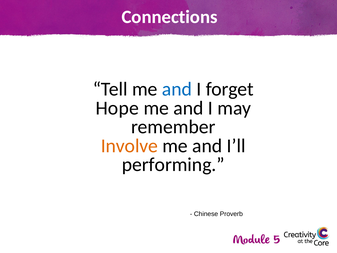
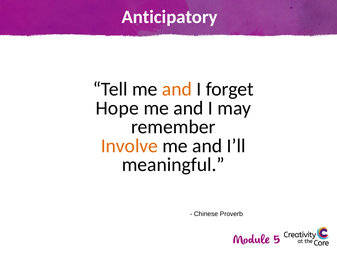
Connections: Connections -> Anticipatory (170, 17)
and colour: blue -> orange (177, 89)
performing: performing -> meaningful (173, 165)
